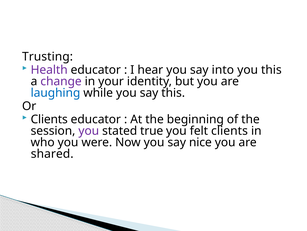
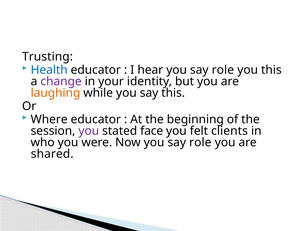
Health colour: purple -> blue (49, 70)
hear you say into: into -> role (223, 70)
laughing colour: blue -> orange (55, 93)
Clients: Clients -> Where (49, 119)
true: true -> face (152, 130)
Now you say nice: nice -> role (200, 142)
